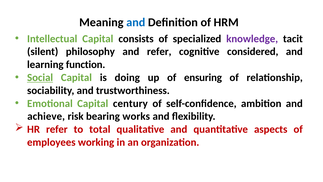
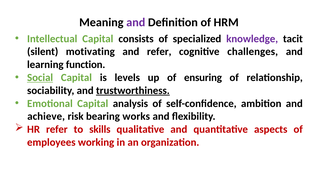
and colour: blue -> purple (136, 22)
philosophy: philosophy -> motivating (90, 52)
considered: considered -> challenges (253, 52)
doing: doing -> levels (127, 77)
trustworthiness underline: none -> present (133, 90)
century: century -> analysis (130, 103)
total: total -> skills (100, 129)
